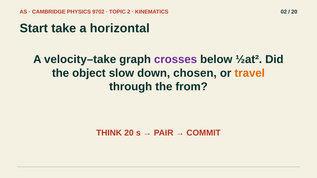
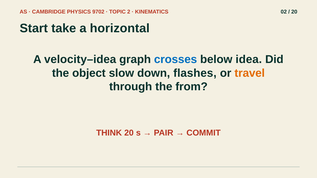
velocity–take: velocity–take -> velocity–idea (80, 60)
crosses colour: purple -> blue (176, 60)
½at²: ½at² -> idea (249, 60)
chosen: chosen -> flashes (195, 73)
